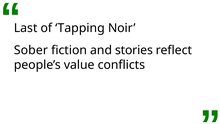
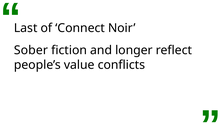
Tapping: Tapping -> Connect (80, 28)
stories: stories -> longer (134, 50)
